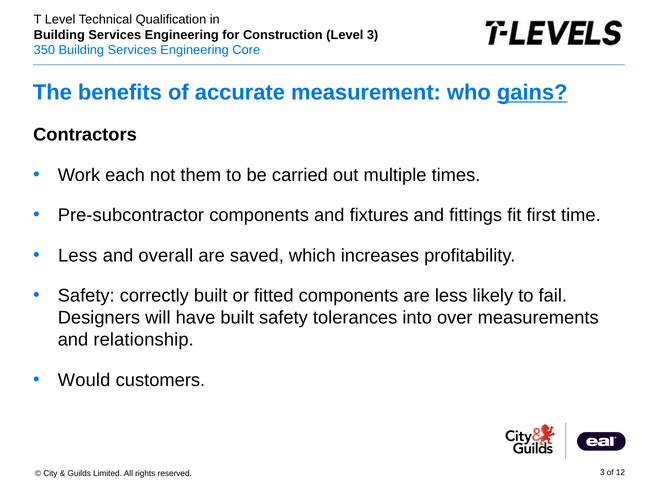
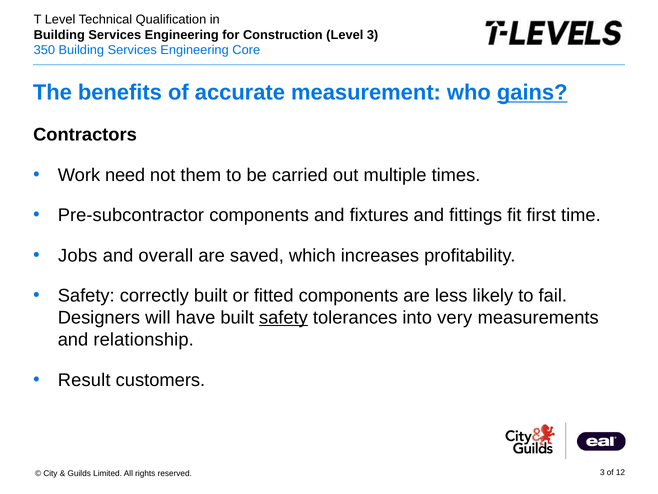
each: each -> need (125, 175)
Less: Less -> Jobs (78, 255)
safety underline: none -> present (283, 317)
over: over -> very (455, 317)
Would: Would -> Result (84, 380)
